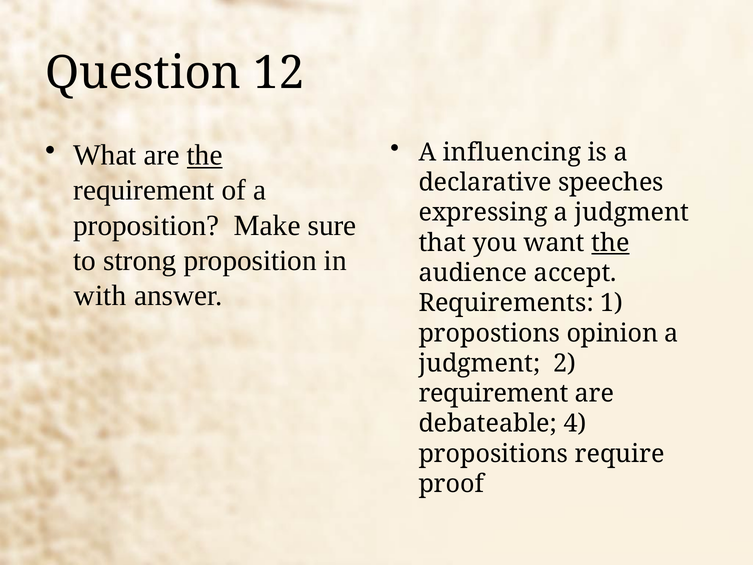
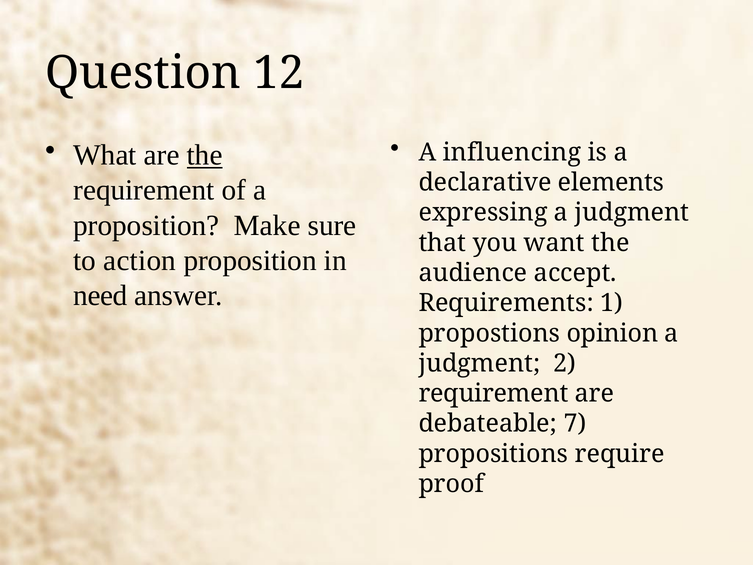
speeches: speeches -> elements (611, 182)
the underline: present -> none (610, 243)
strong: strong -> action (140, 260)
with: with -> need (100, 295)
4: 4 -> 7 (575, 423)
